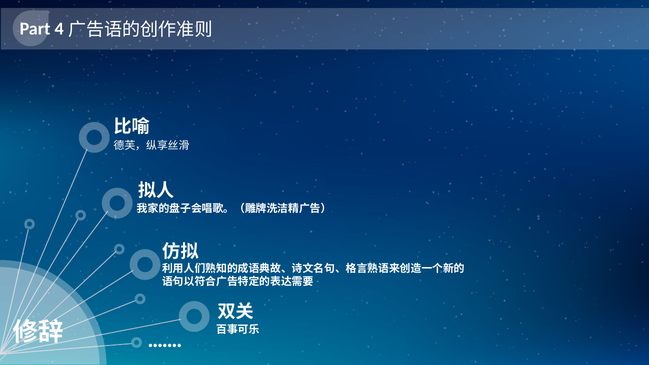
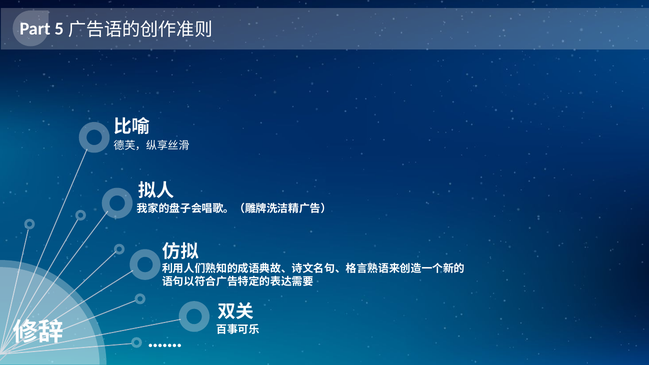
4: 4 -> 5 (59, 29)
